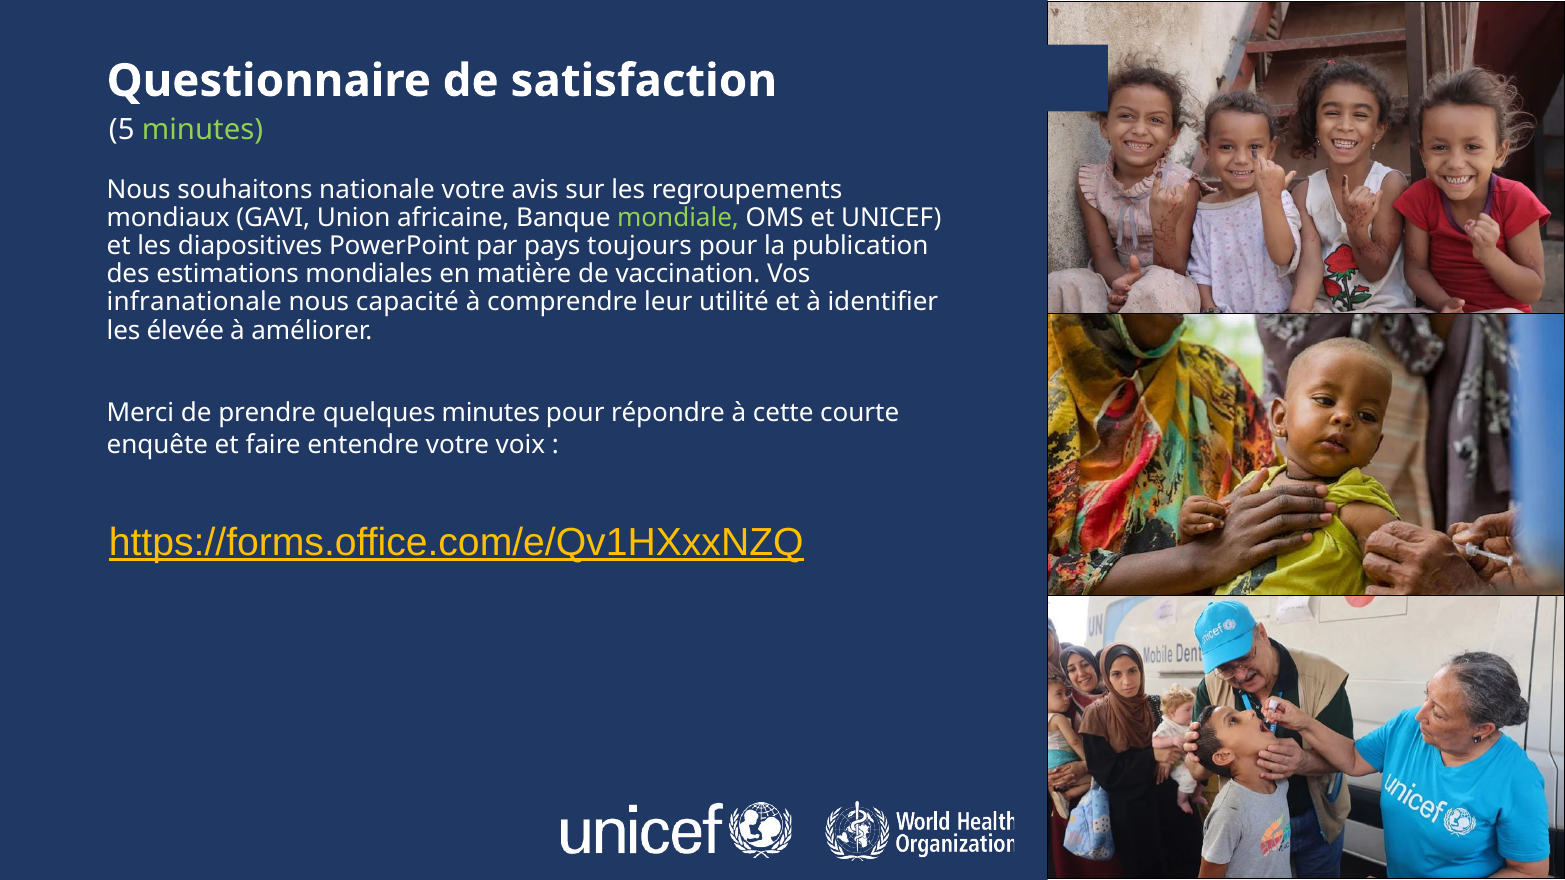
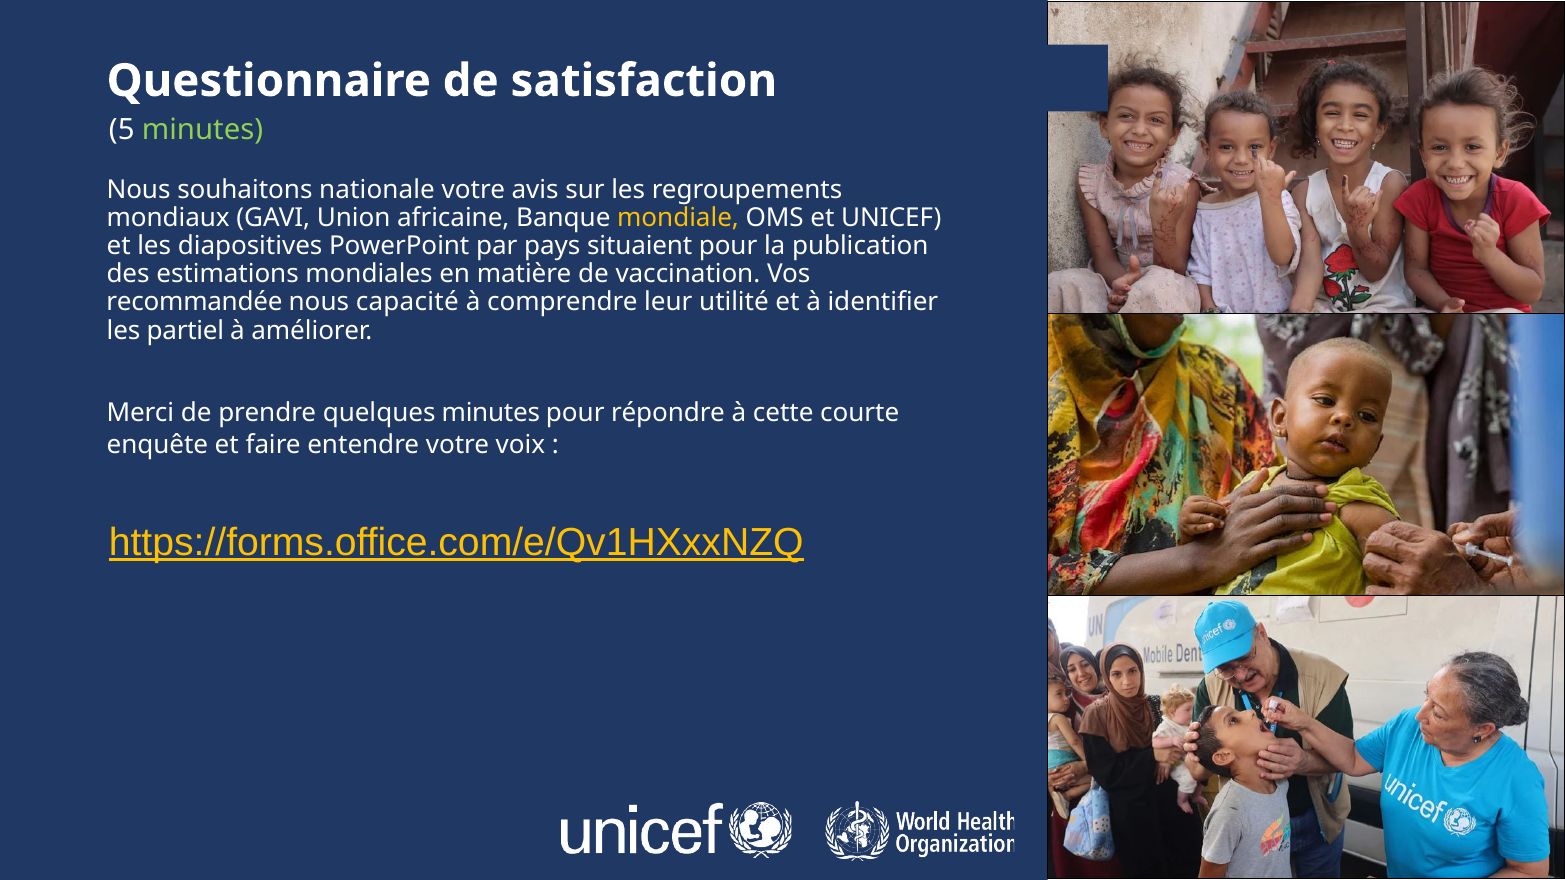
mondiale colour: light green -> yellow (678, 218)
toujours: toujours -> situaient (640, 246)
infranationale: infranationale -> recommandée (194, 302)
élevée: élevée -> partiel (185, 331)
